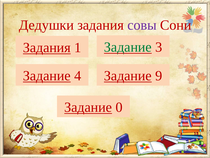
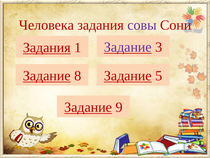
Дедушки: Дедушки -> Человека (46, 25)
Задание colour: green -> purple (128, 47)
4: 4 -> 8 (78, 76)
9: 9 -> 5 (159, 76)
0: 0 -> 9 (119, 107)
